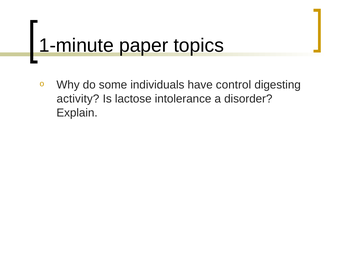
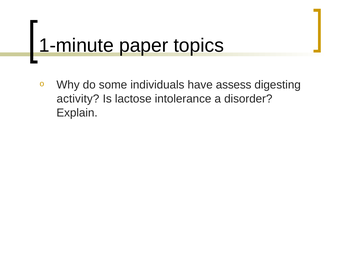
control: control -> assess (234, 85)
